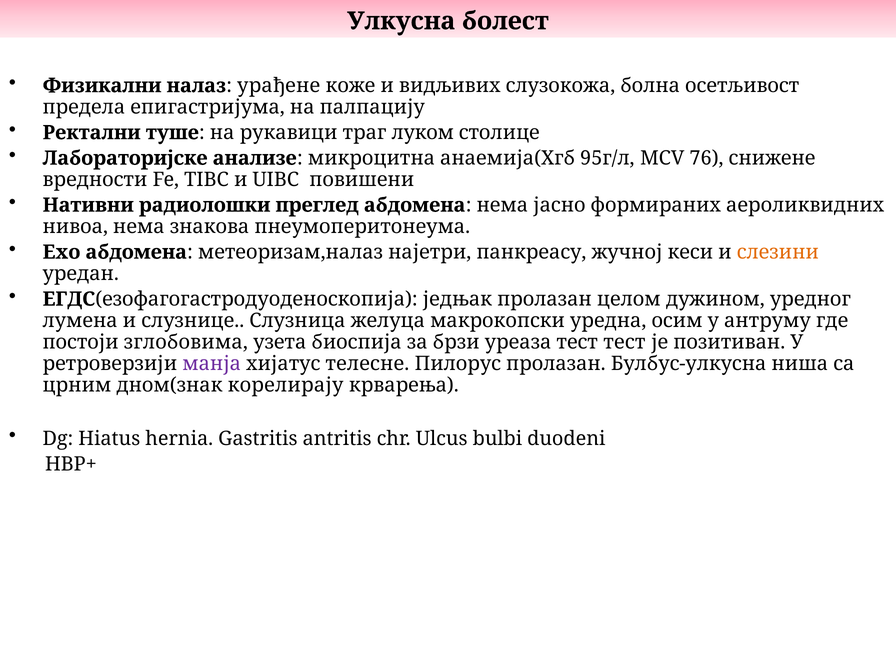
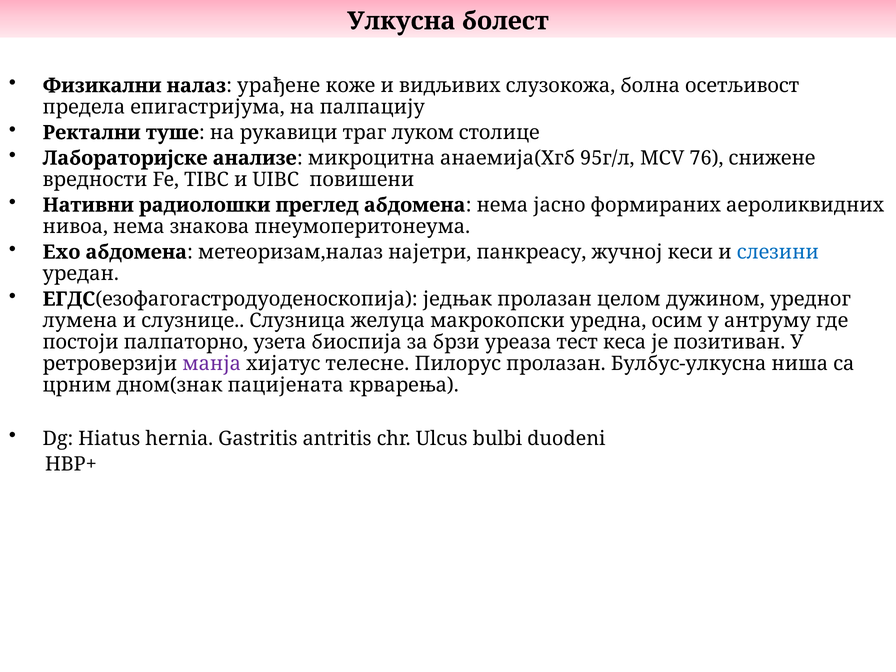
слезини colour: orange -> blue (778, 252)
зглобовима: зглобовима -> палпаторно (186, 342)
тест тест: тест -> кеса (625, 342)
корелирају: корелирају -> пацијената (286, 385)
